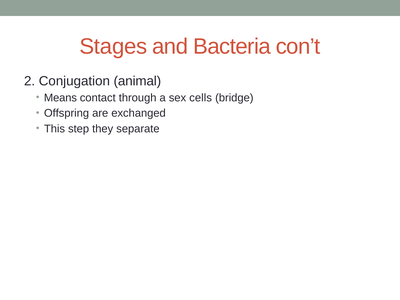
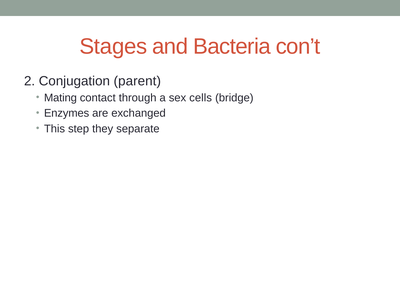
animal: animal -> parent (137, 81)
Means: Means -> Mating (60, 98)
Offspring: Offspring -> Enzymes (67, 113)
